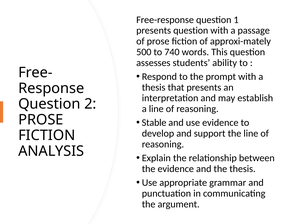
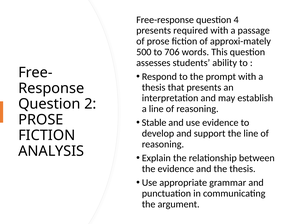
1: 1 -> 4 (236, 20)
presents question: question -> required (191, 31)
740: 740 -> 706 (172, 52)
